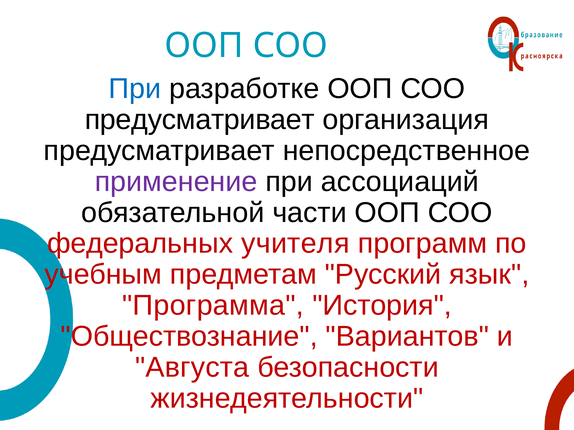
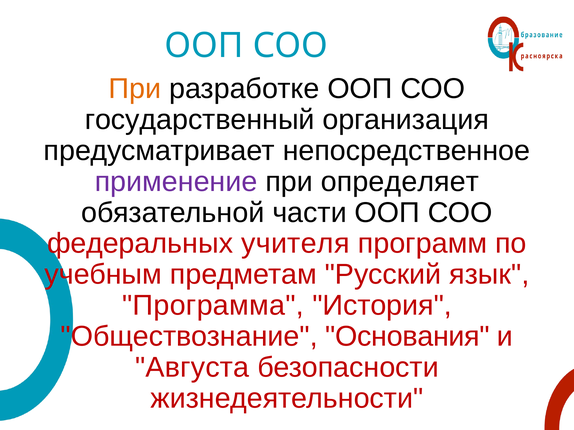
При colour: blue -> orange (135, 89)
предусматривает: предусматривает -> государственный (200, 120)
ассоциаций: ассоциаций -> определяет (400, 182)
Вариантов: Вариантов -> Основания (407, 337)
